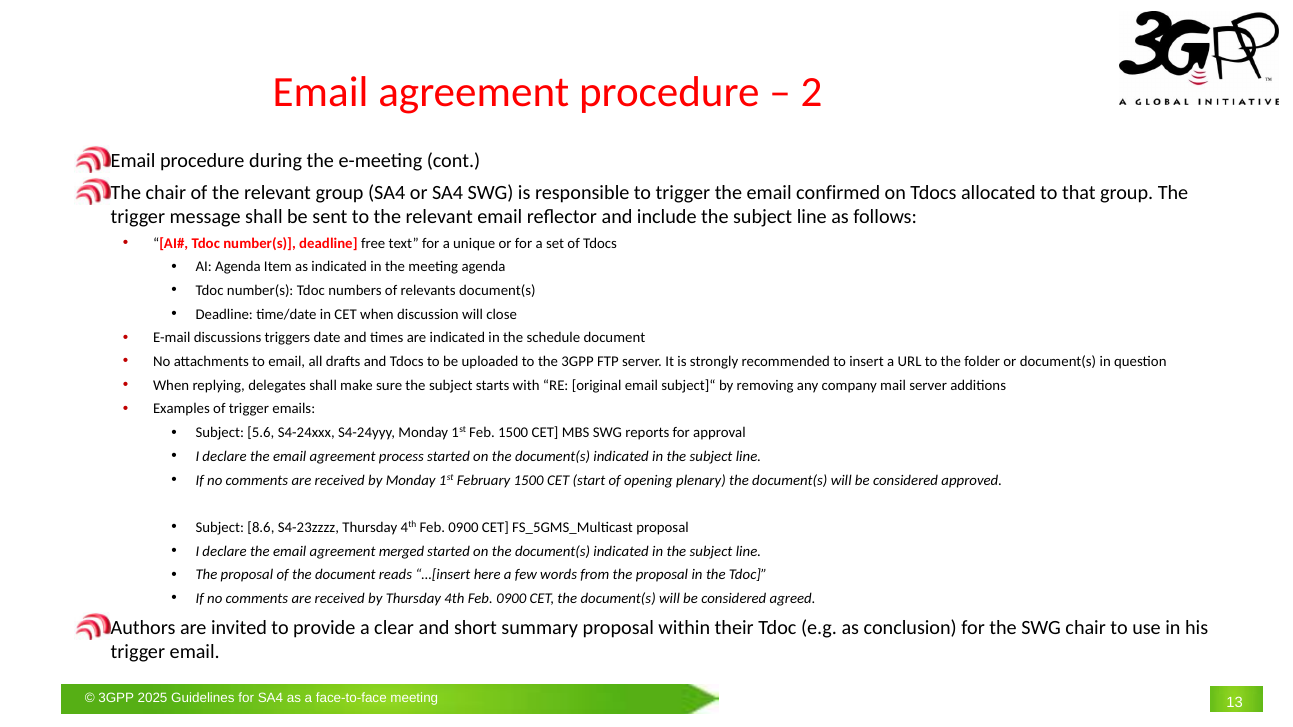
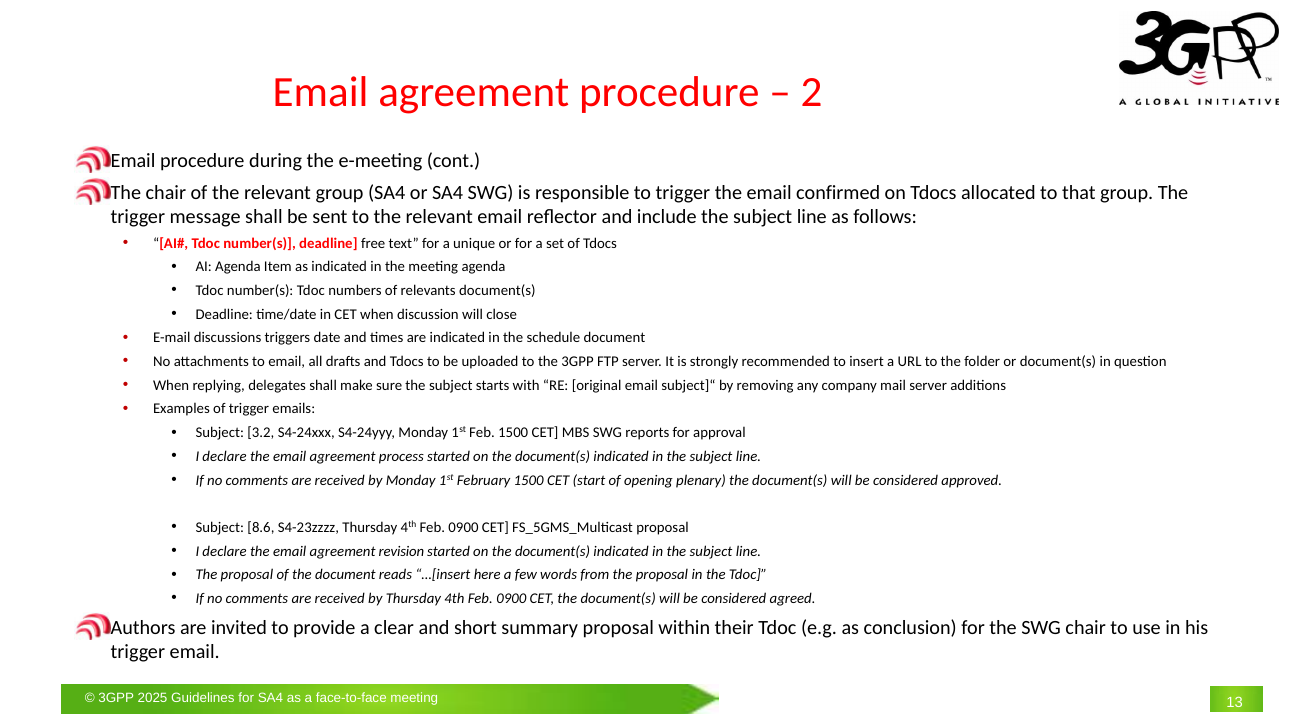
5.6: 5.6 -> 3.2 (261, 433)
merged: merged -> revision (401, 551)
